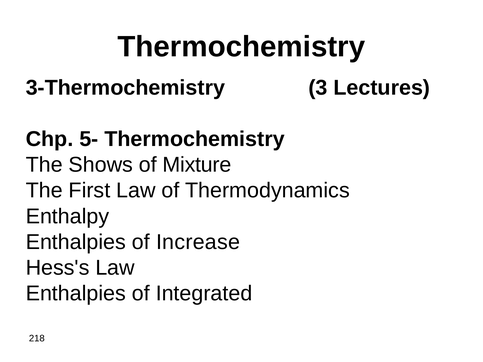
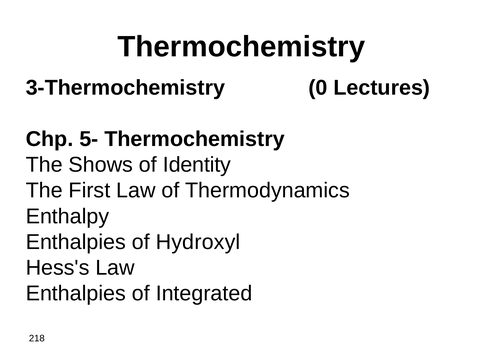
3: 3 -> 0 (318, 88)
Mixture: Mixture -> Identity (197, 165)
Increase: Increase -> Hydroxyl (198, 242)
